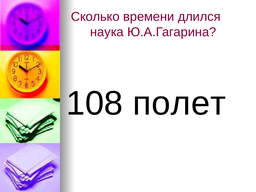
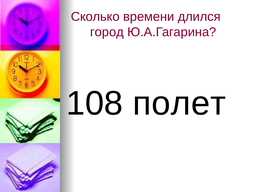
наука: наука -> город (107, 32)
